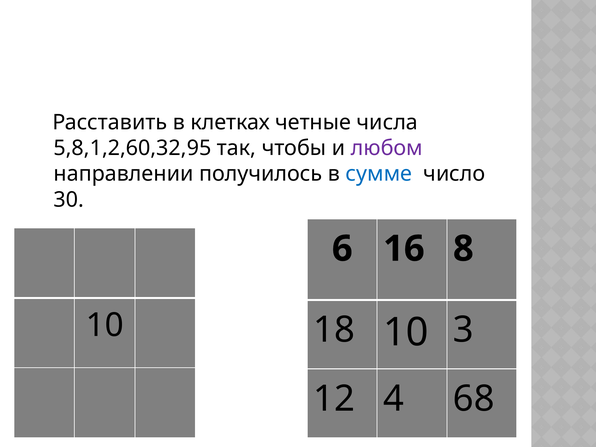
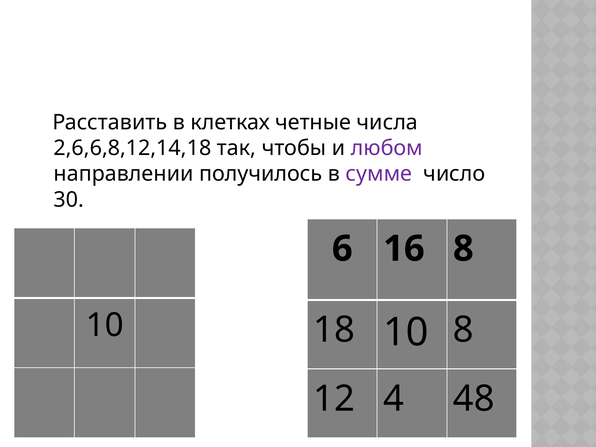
5,8,1,2,60,32,95: 5,8,1,2,60,32,95 -> 2,6,6,8,12,14,18 (132, 148)
сумме colour: blue -> purple (379, 174)
10 3: 3 -> 8 (463, 330)
68: 68 -> 48 (474, 399)
